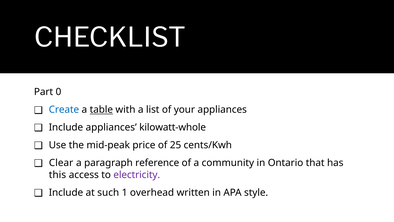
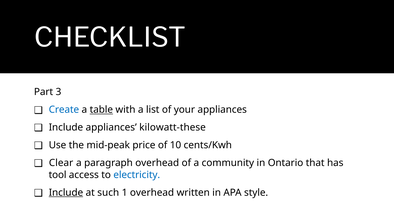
0: 0 -> 3 (58, 92)
kilowatt-whole: kilowatt-whole -> kilowatt-these (173, 127)
25: 25 -> 10 (176, 145)
paragraph reference: reference -> overhead (157, 163)
this: this -> tool (58, 174)
electricity colour: purple -> blue (137, 174)
Include underline: none -> present (66, 192)
